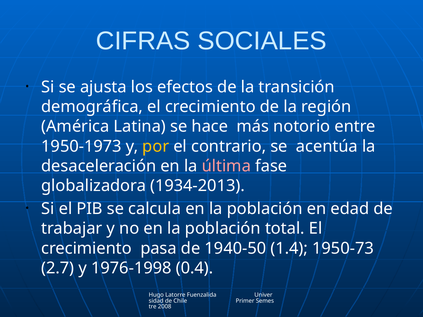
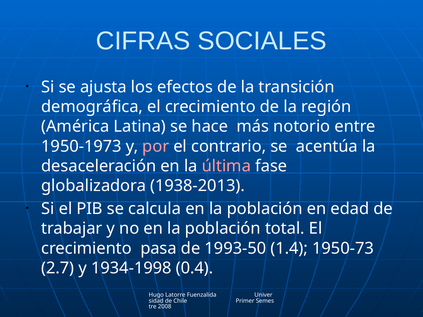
por colour: yellow -> pink (156, 146)
1934-2013: 1934-2013 -> 1938-2013 (197, 186)
1940-50: 1940-50 -> 1993-50 (235, 248)
1976-1998: 1976-1998 -> 1934-1998 (131, 268)
